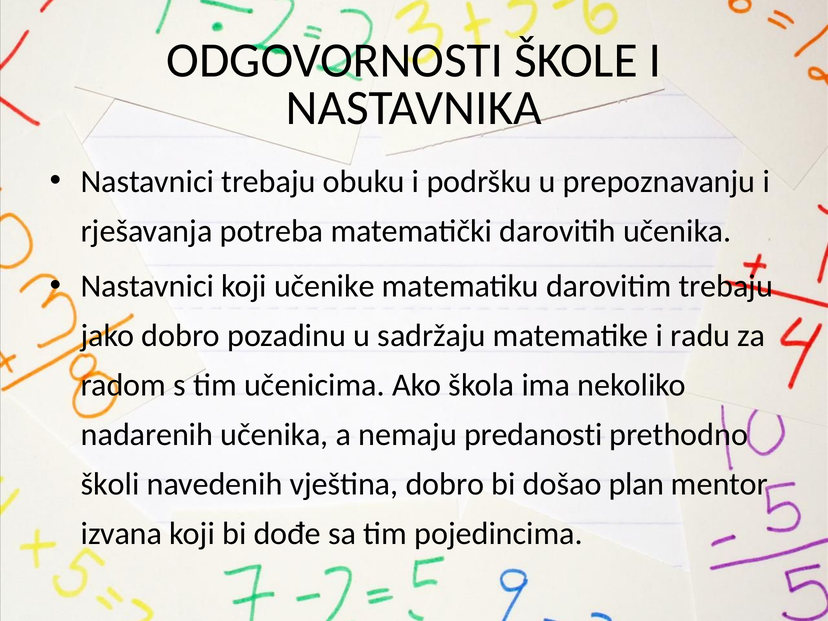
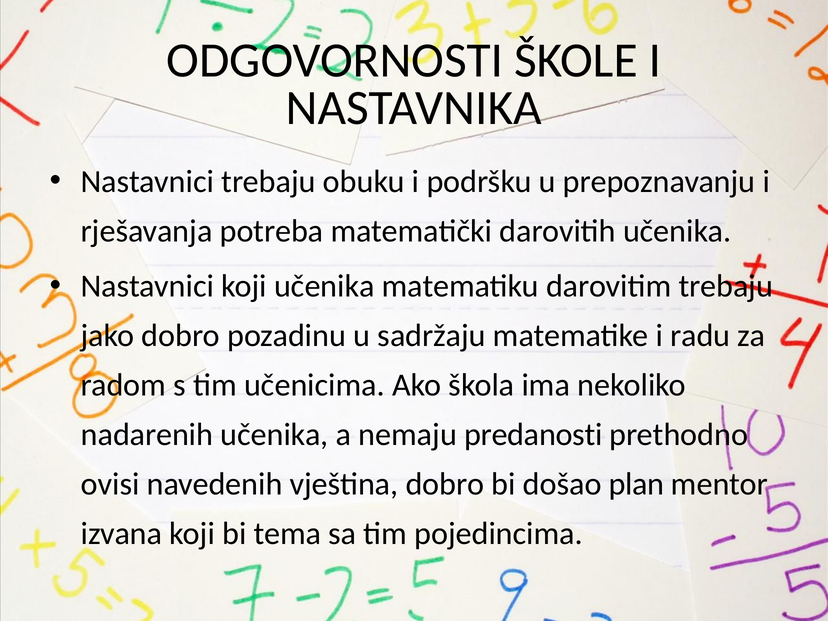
koji učenike: učenike -> učenika (324, 286)
školi: školi -> ovisi (110, 484)
dođe: dođe -> tema (287, 534)
